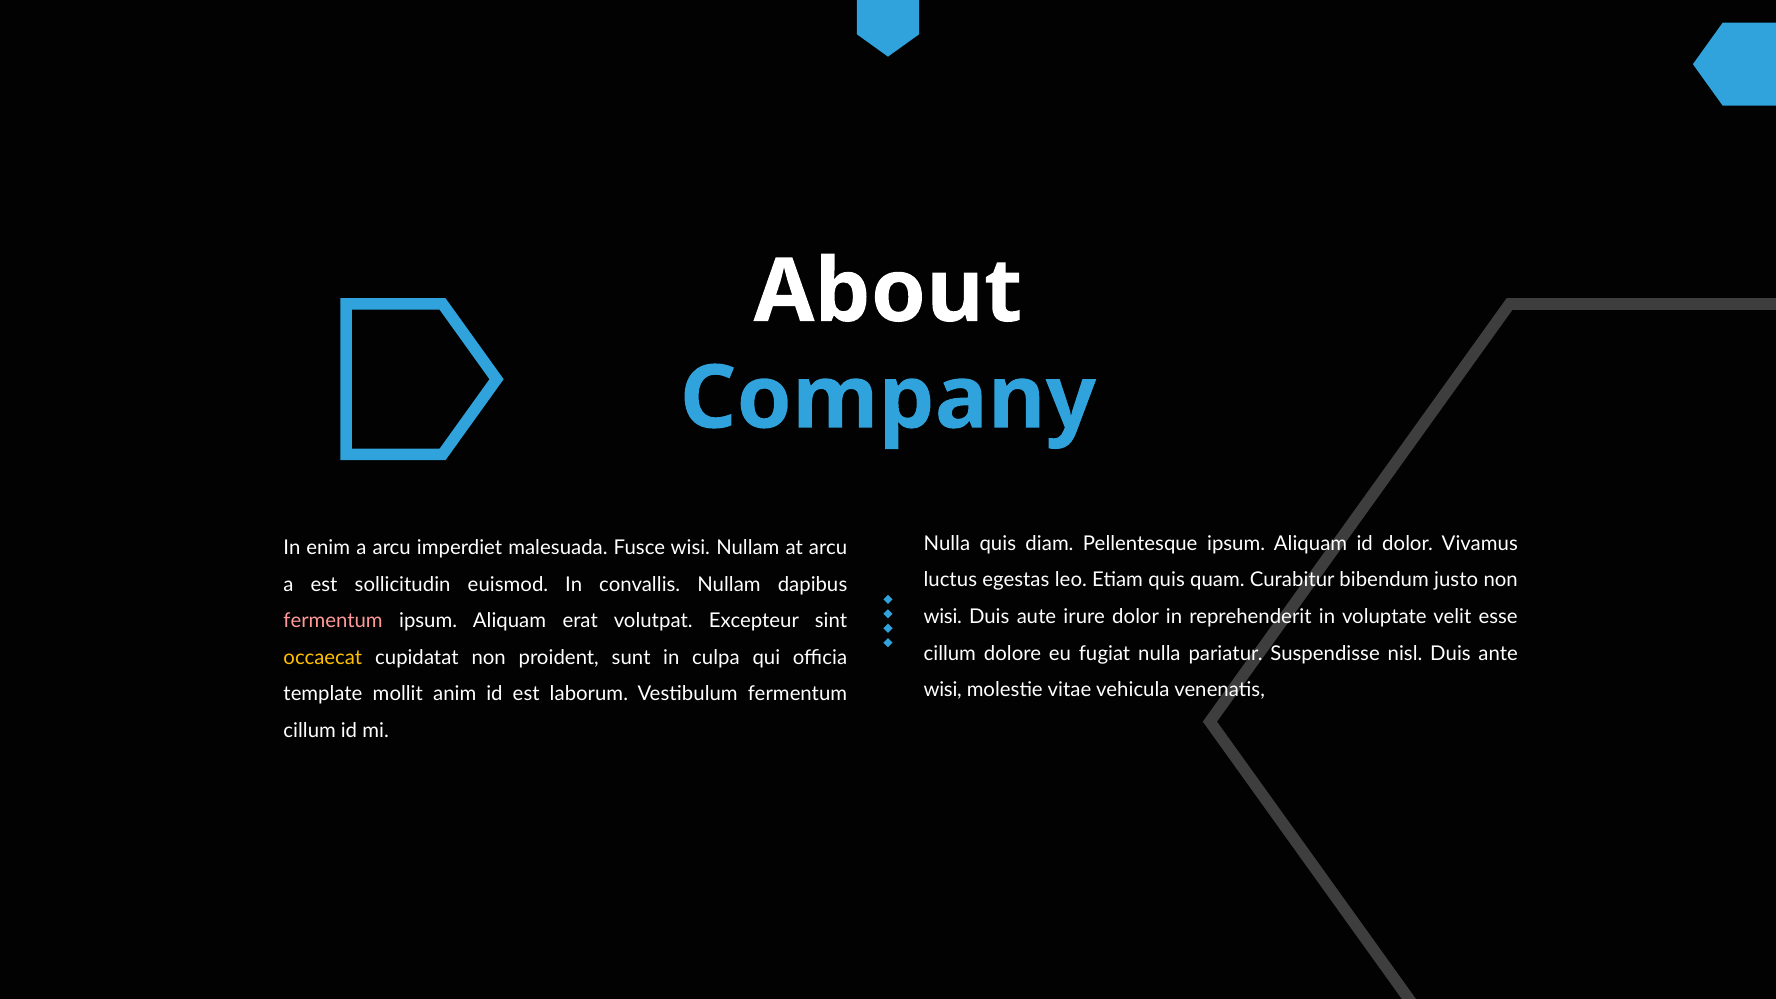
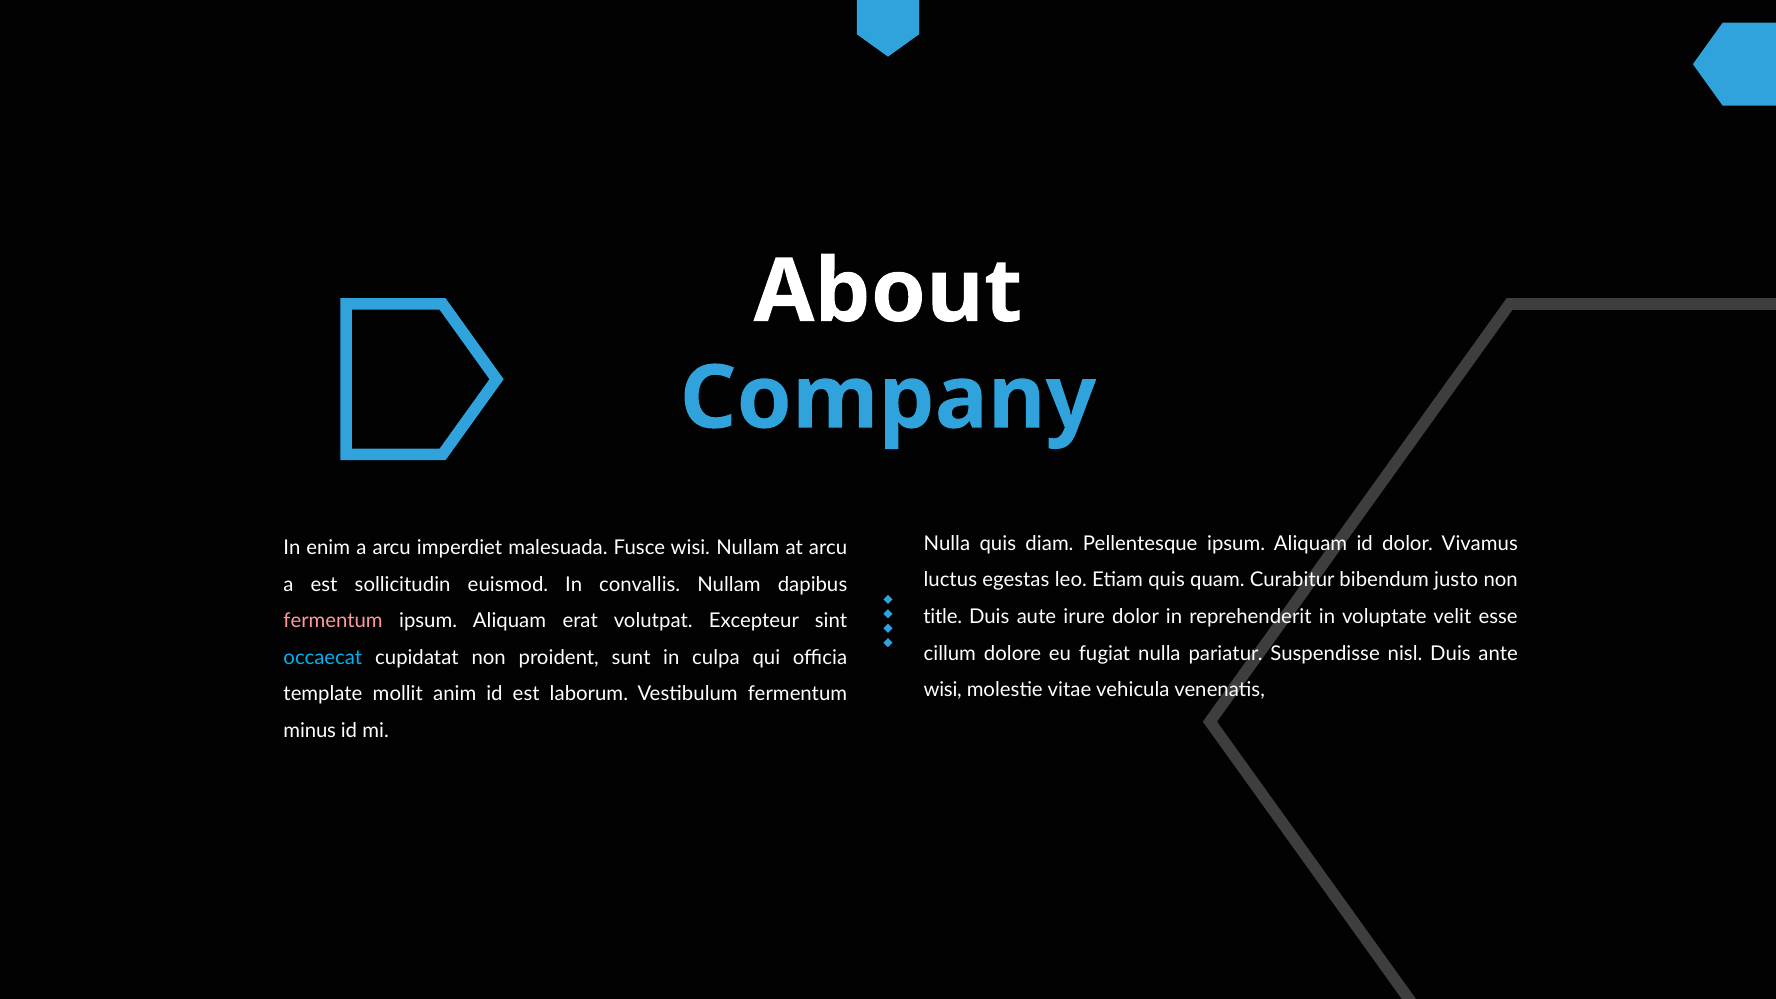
wisi: wisi -> title (943, 617)
occaecat colour: yellow -> light blue (323, 658)
cillum: cillum -> minus (310, 731)
